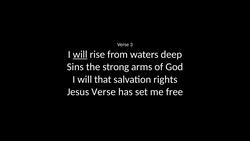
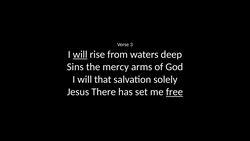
strong: strong -> mercy (116, 67)
rights: rights -> solely (165, 79)
Jesus Verse: Verse -> There (104, 92)
free underline: none -> present (174, 92)
